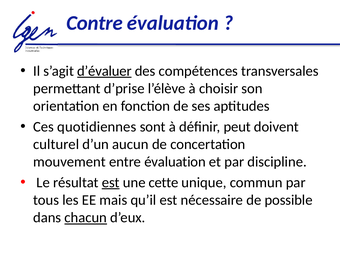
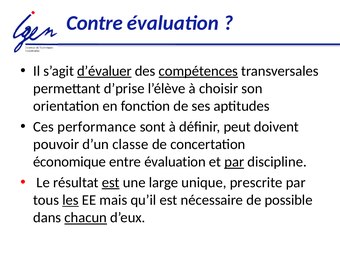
compétences underline: none -> present (198, 71)
quotidiennes: quotidiennes -> performance (97, 127)
culturel: culturel -> pouvoir (56, 144)
aucun: aucun -> classe (130, 144)
mouvement: mouvement -> économique (70, 162)
par underline: none -> present (234, 162)
cette: cette -> large (164, 183)
commun: commun -> prescrite (256, 183)
les underline: none -> present (70, 200)
